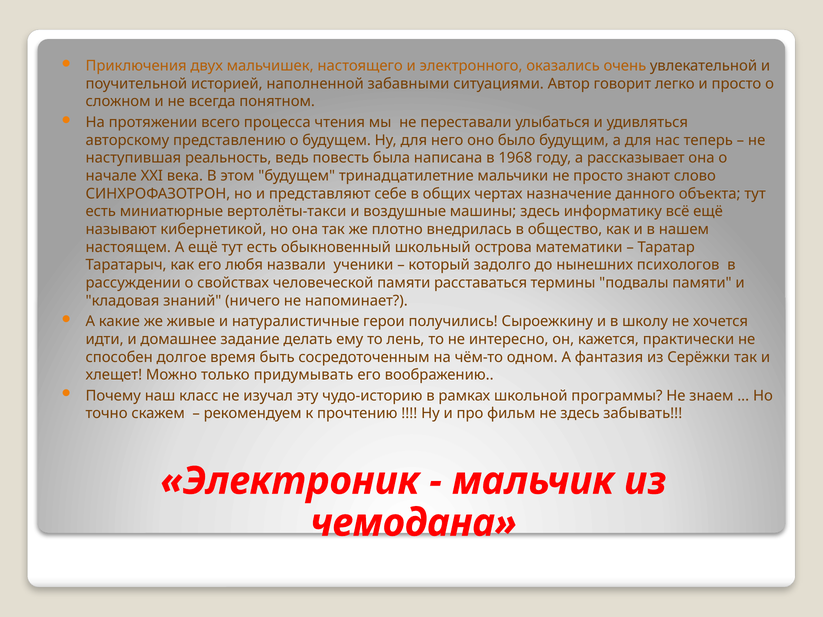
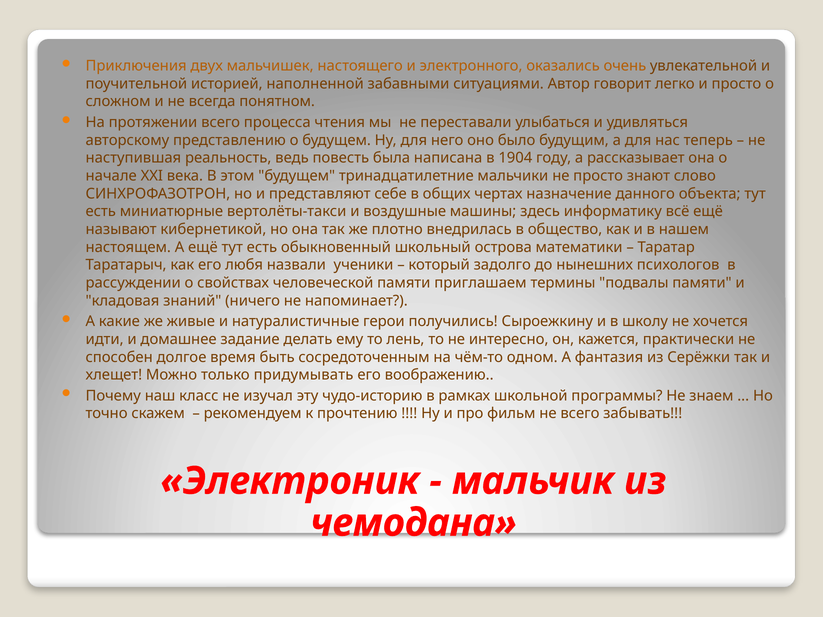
1968: 1968 -> 1904 (515, 158)
расставаться: расставаться -> приглашаем (480, 283)
не здесь: здесь -> всего (580, 414)
